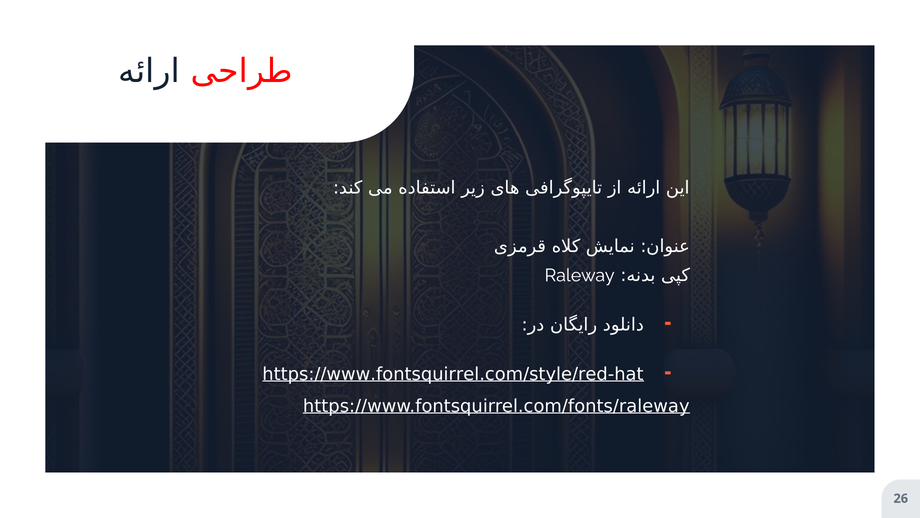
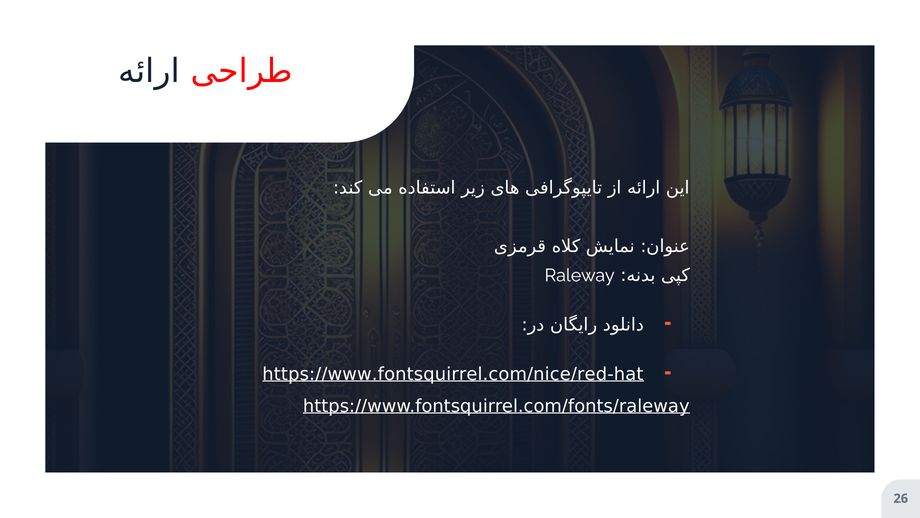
https://www.fontsquirrel.com/style/red-hat: https://www.fontsquirrel.com/style/red-hat -> https://www.fontsquirrel.com/nice/red-hat (453, 374)
